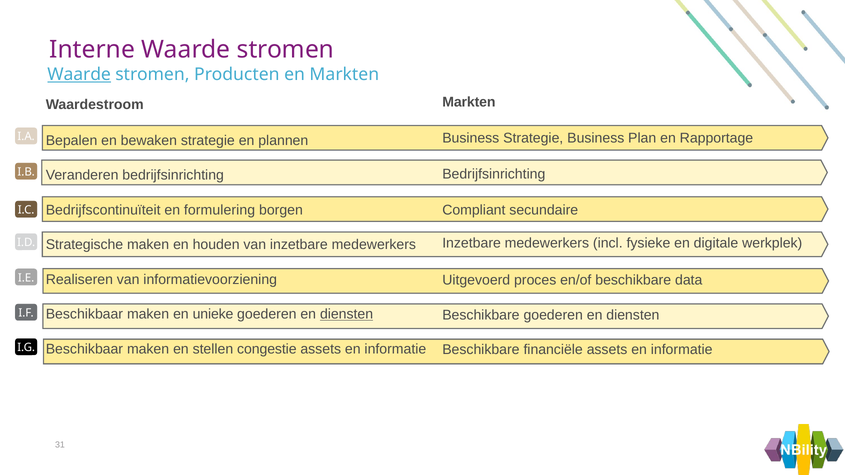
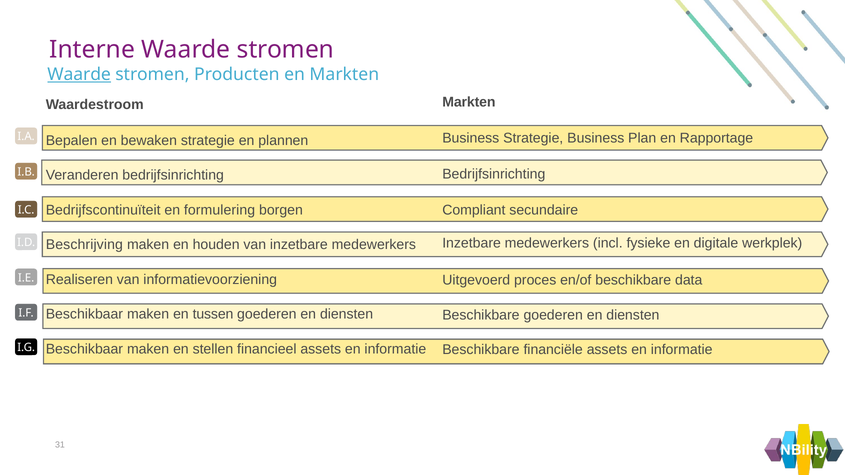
Strategische: Strategische -> Beschrijving (84, 245)
unieke: unieke -> tussen (213, 314)
diensten underline: present -> none (347, 314)
congestie: congestie -> financieel (267, 349)
